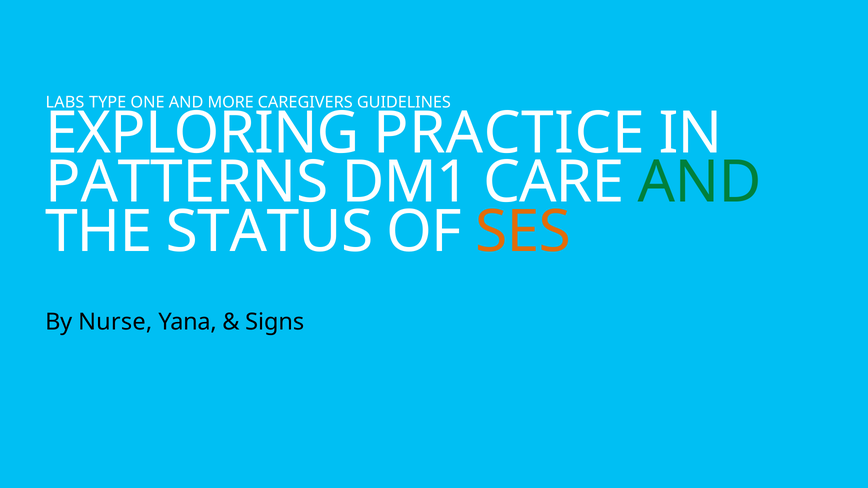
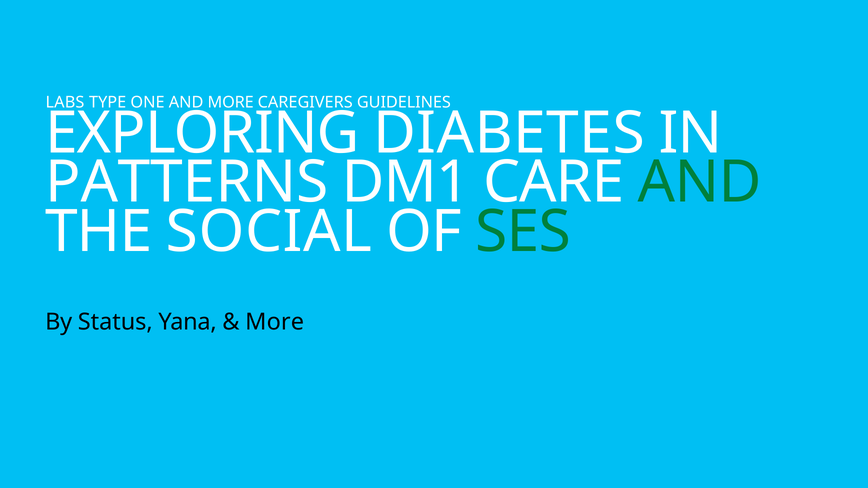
PRACTICE: PRACTICE -> DIABETES (509, 133)
STATUS: STATUS -> SOCIAL (269, 232)
SES colour: orange -> green (523, 232)
Nurse: Nurse -> Status (115, 322)
Signs: Signs -> More (275, 322)
